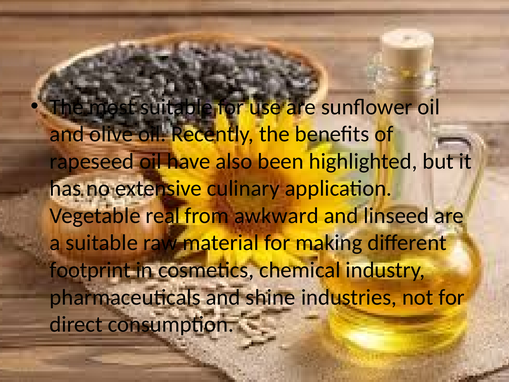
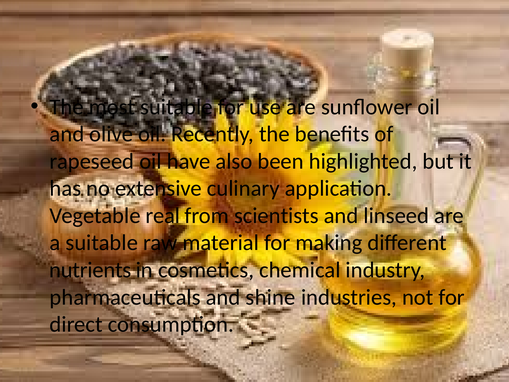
awkward: awkward -> scientists (276, 215)
footprint: footprint -> nutrients (90, 270)
